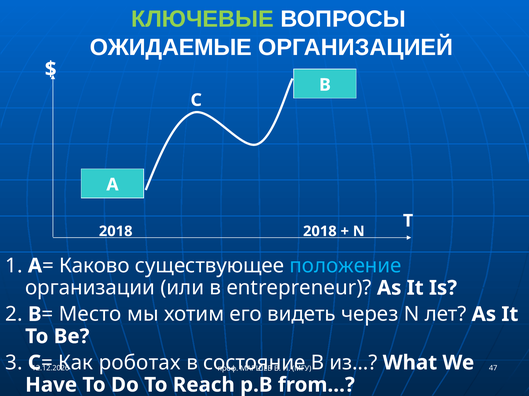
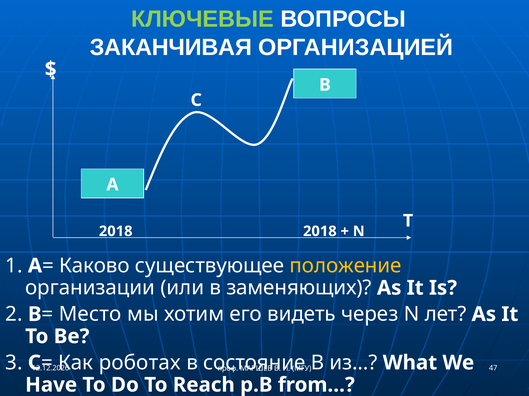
ОЖИДАЕМЫЕ: ОЖИДАЕМЫЕ -> ЗАКАНЧИВАЯ (171, 47)
положение colour: light blue -> yellow (346, 266)
entrepreneur: entrepreneur -> заменяющих (299, 288)
